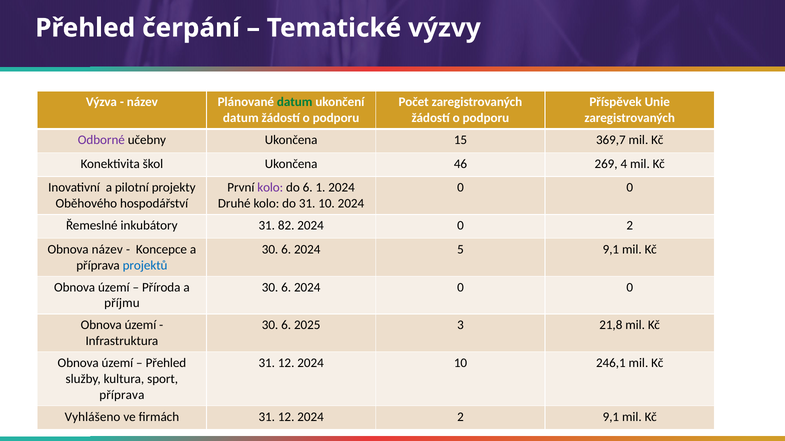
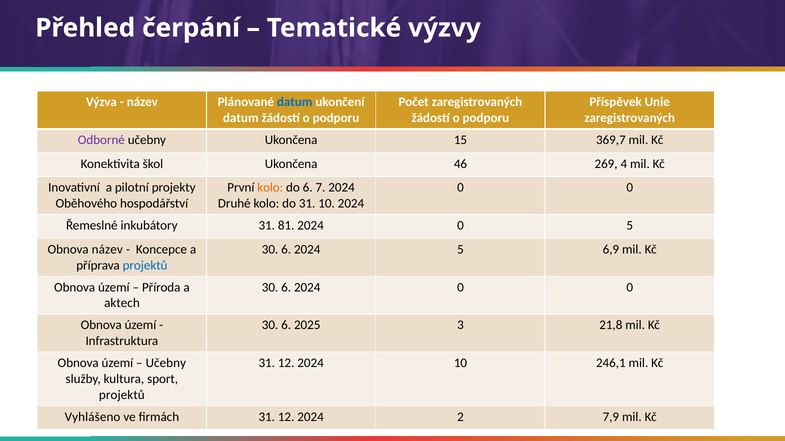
datum colour: green -> blue (295, 102)
kolo colour: purple -> orange (270, 188)
1: 1 -> 7 (320, 188)
82: 82 -> 81 (286, 226)
0 2: 2 -> 5 (630, 226)
5 9,1: 9,1 -> 6,9 (611, 250)
příjmu: příjmu -> aktech (122, 304)
Přehled: Přehled -> Učebny (166, 363)
příprava: příprava -> projektů (122, 395)
2 9,1: 9,1 -> 7,9 (611, 417)
